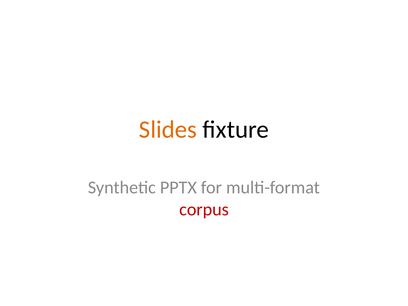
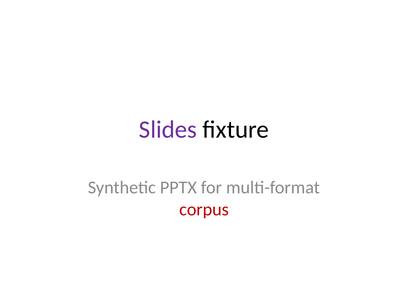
Slides colour: orange -> purple (168, 130)
